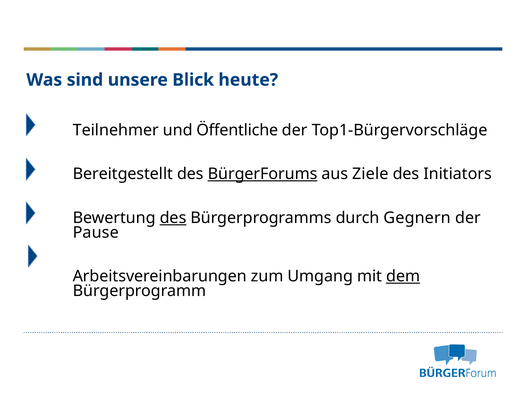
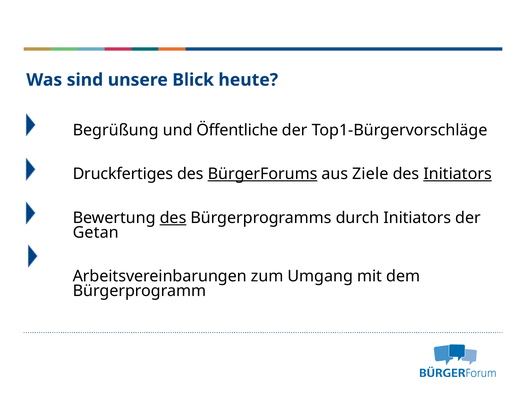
Teilnehmer: Teilnehmer -> Begrüßung (116, 130)
Bereitgestellt: Bereitgestellt -> Druckfertiges (123, 174)
Initiators underline: none -> present (458, 174)
durch Gegnern: Gegnern -> Initiators (417, 218)
Pause: Pause -> Getan (96, 233)
dem underline: present -> none (403, 277)
